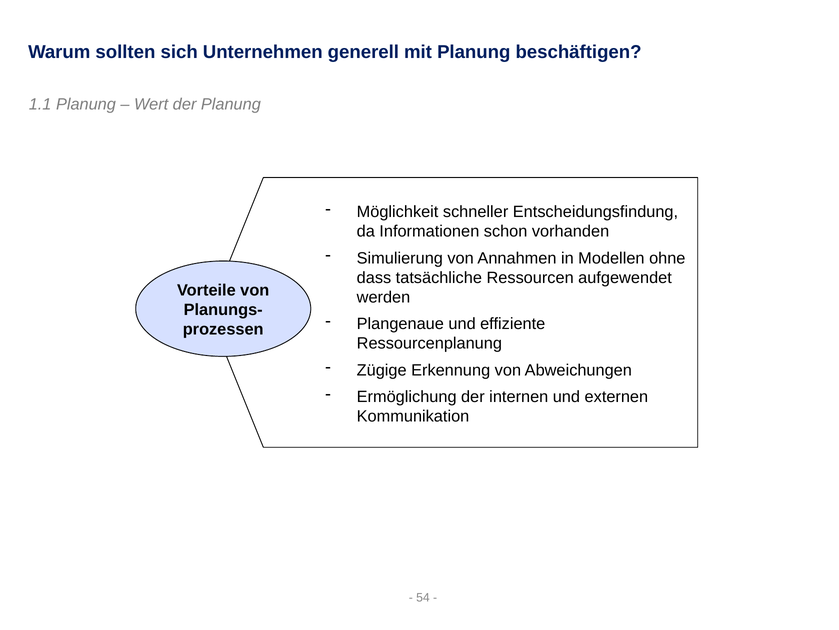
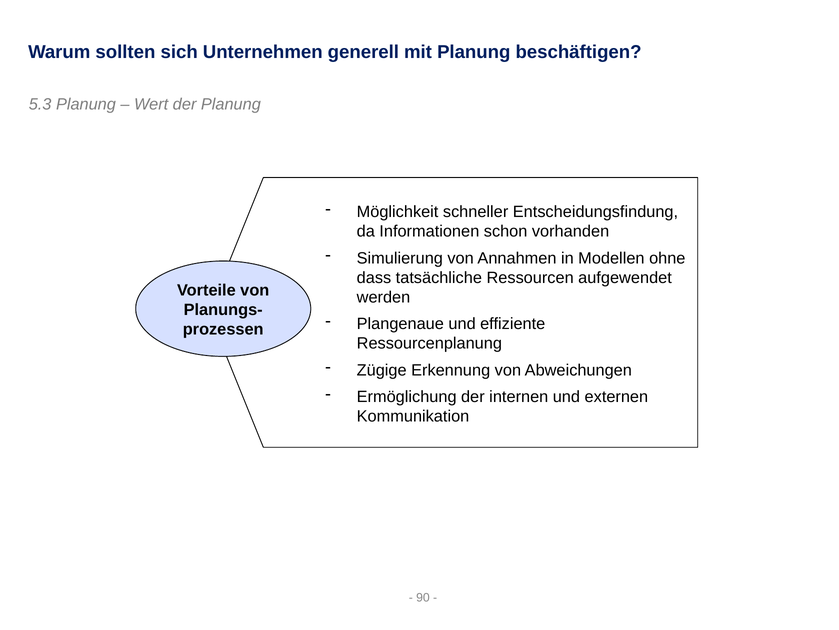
1.1: 1.1 -> 5.3 (40, 104)
54: 54 -> 90 (423, 597)
